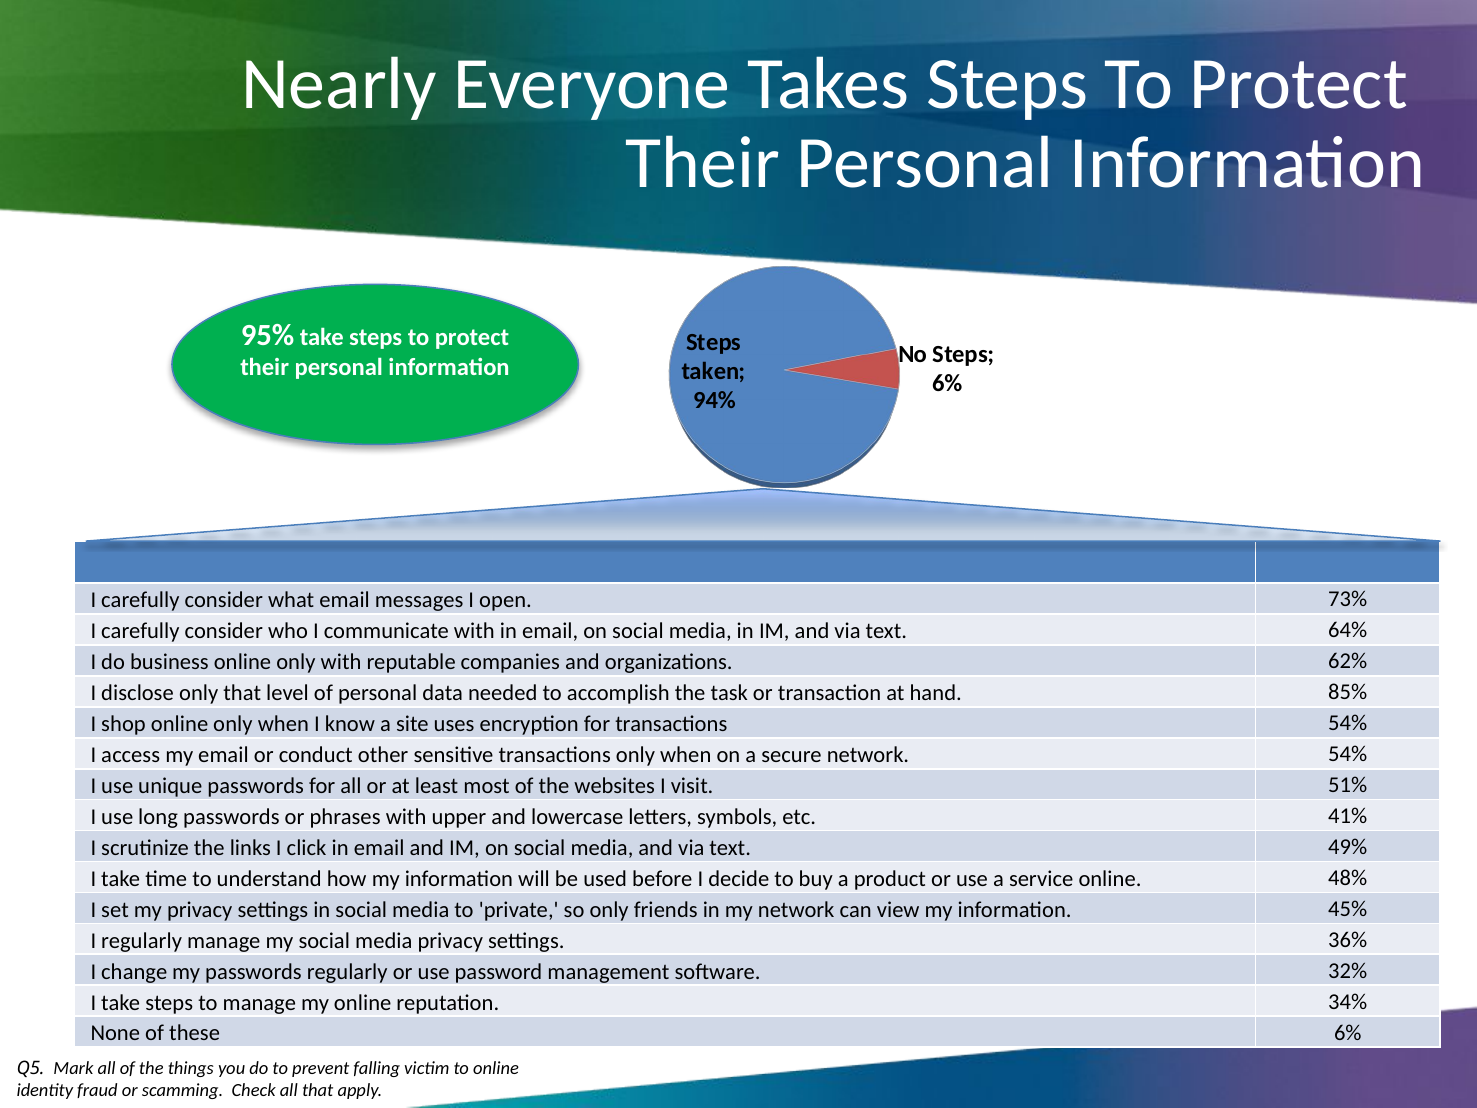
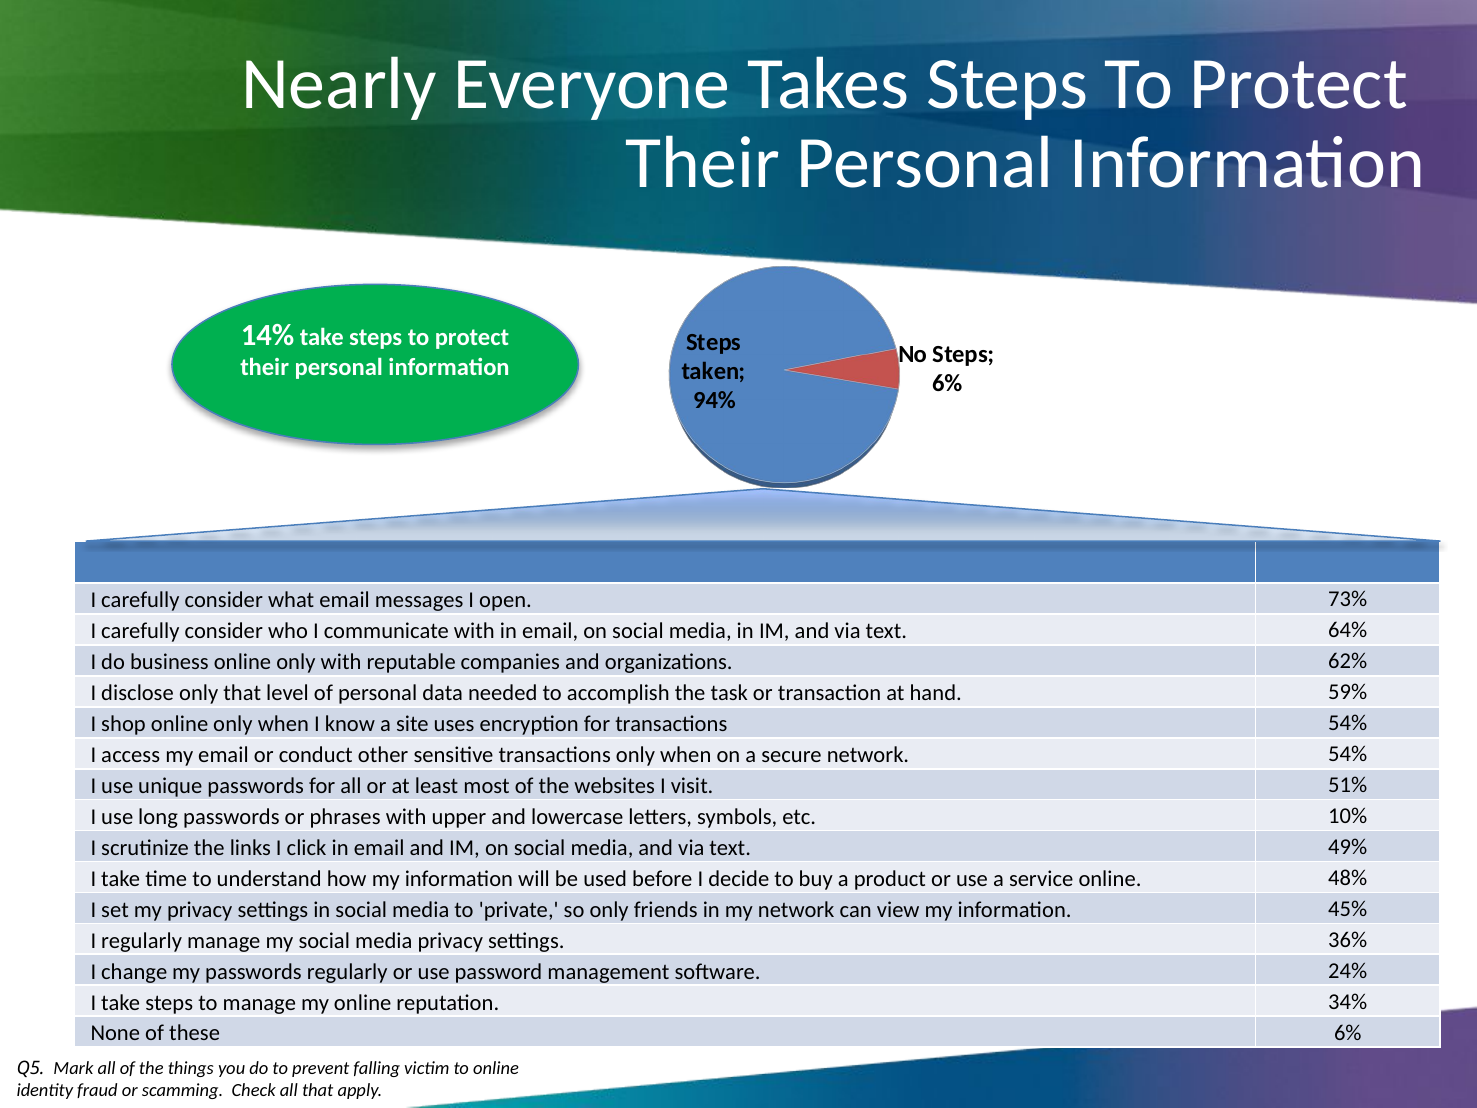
95%: 95% -> 14% (268, 335)
85%: 85% -> 59% (1348, 692)
41%: 41% -> 10% (1348, 816)
32%: 32% -> 24% (1348, 971)
